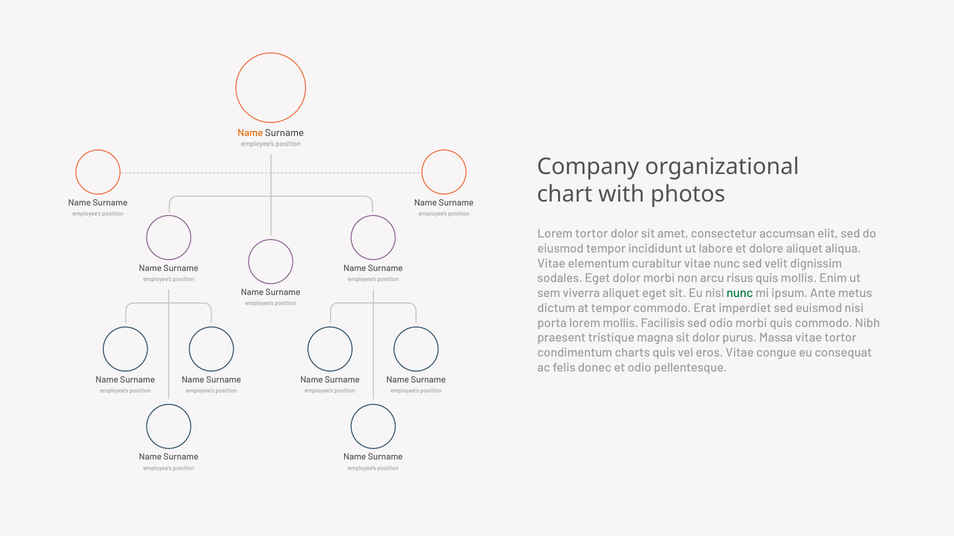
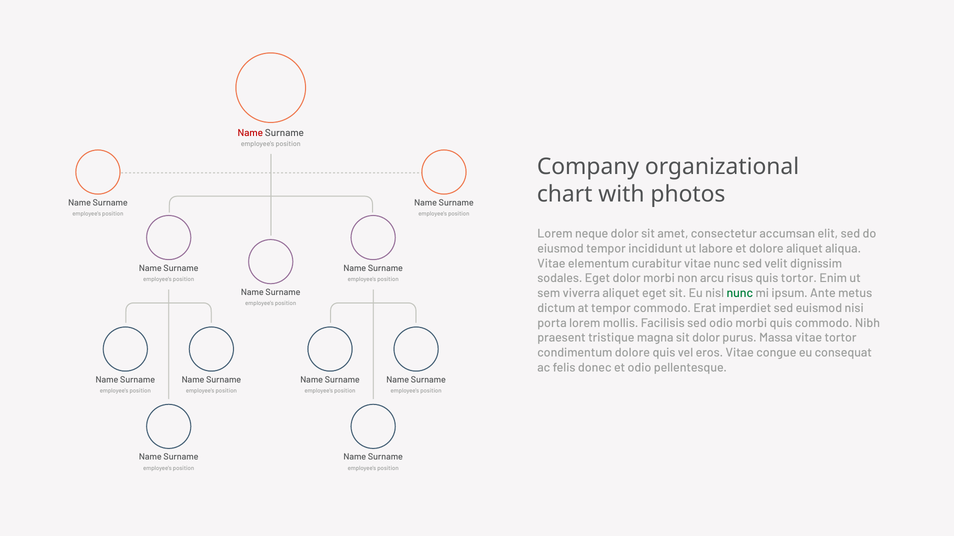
Name colour: orange -> red (250, 133)
Lorem tortor: tortor -> neque (592, 234)
quis mollis: mollis -> tortor (799, 279)
condimentum charts: charts -> dolore (632, 353)
